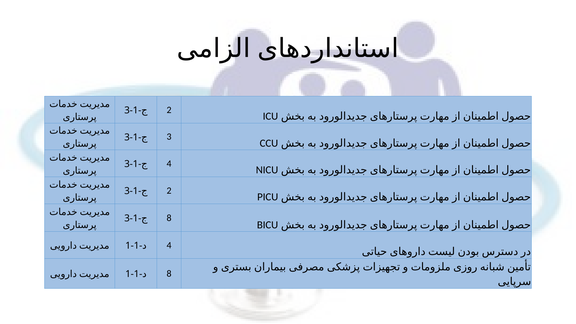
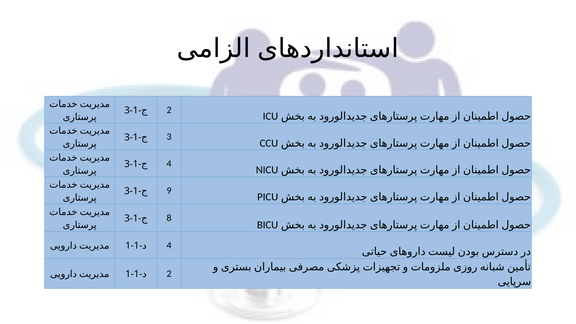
2: 2 -> 9 (169, 191)
8: 8 -> 2 (169, 274)
